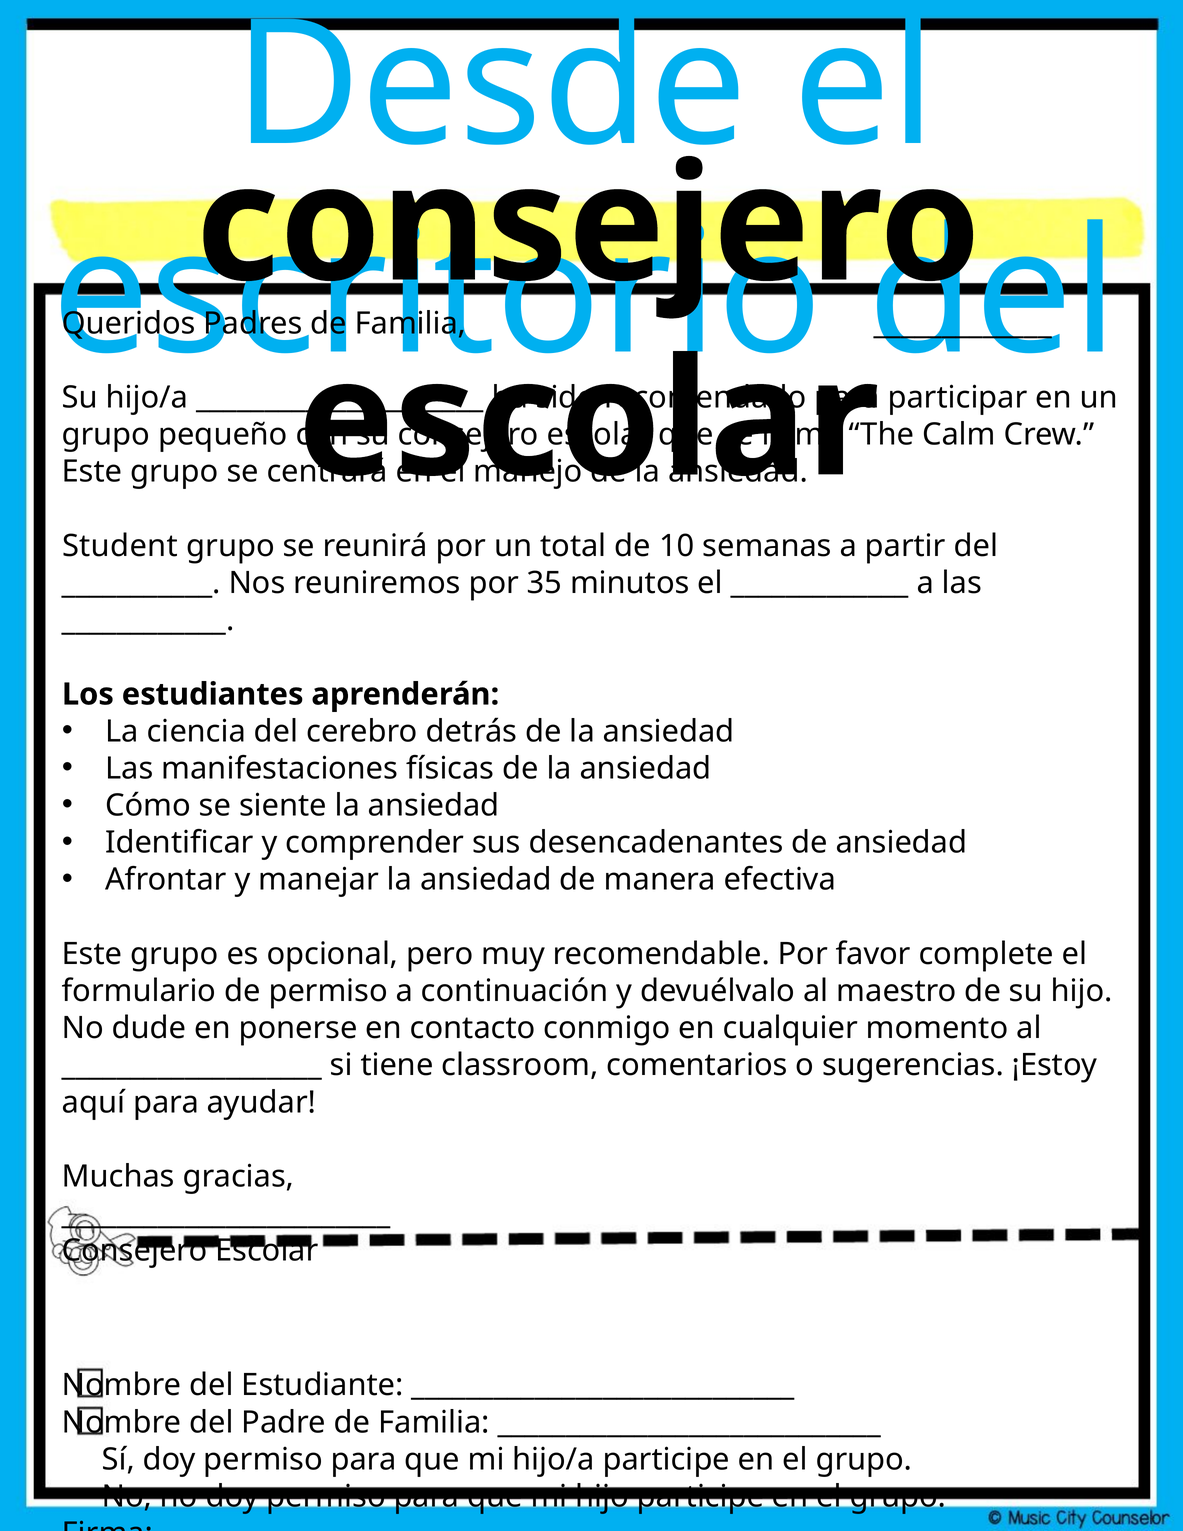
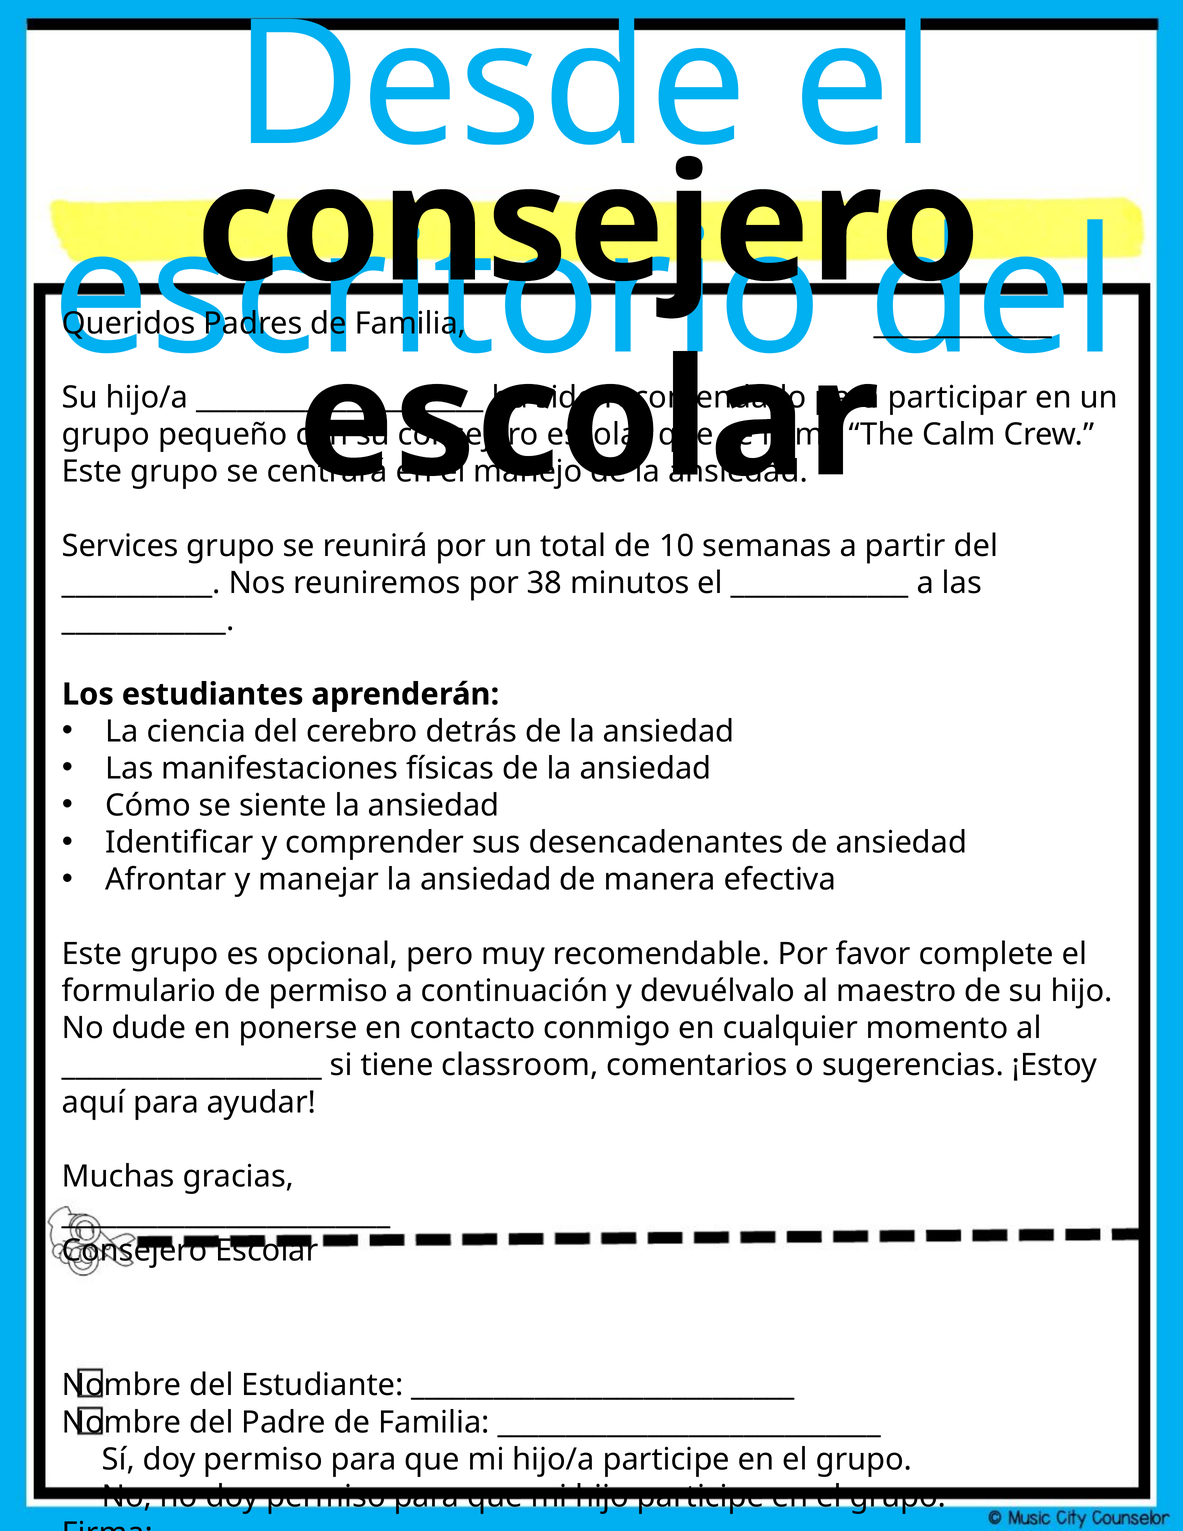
Student: Student -> Services (120, 546)
35: 35 -> 38 (545, 583)
